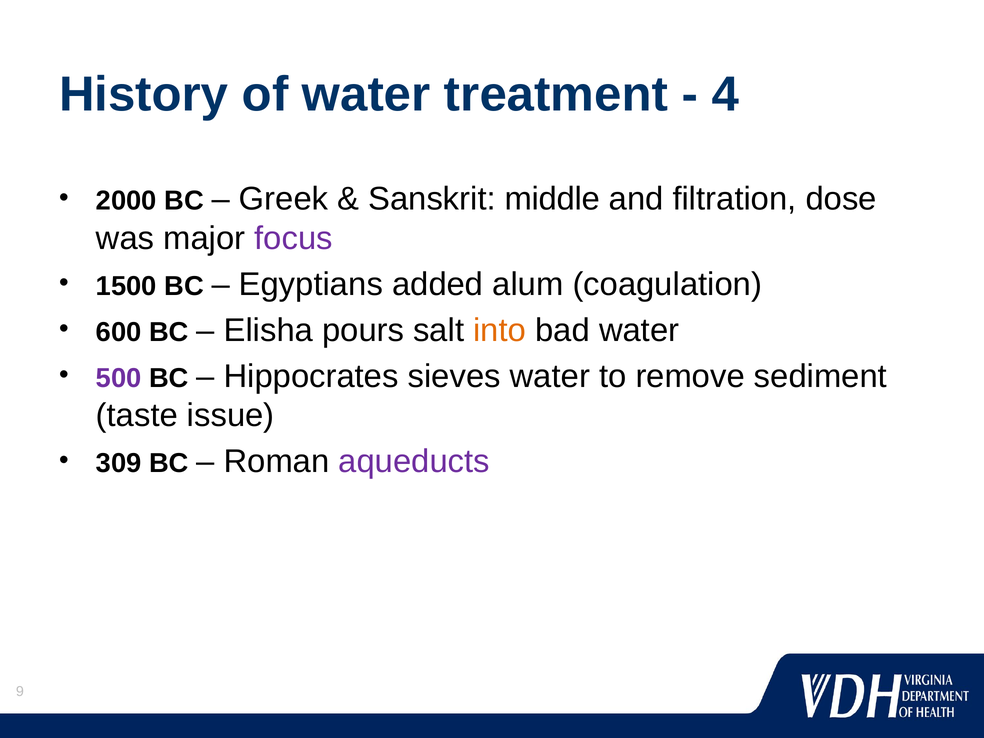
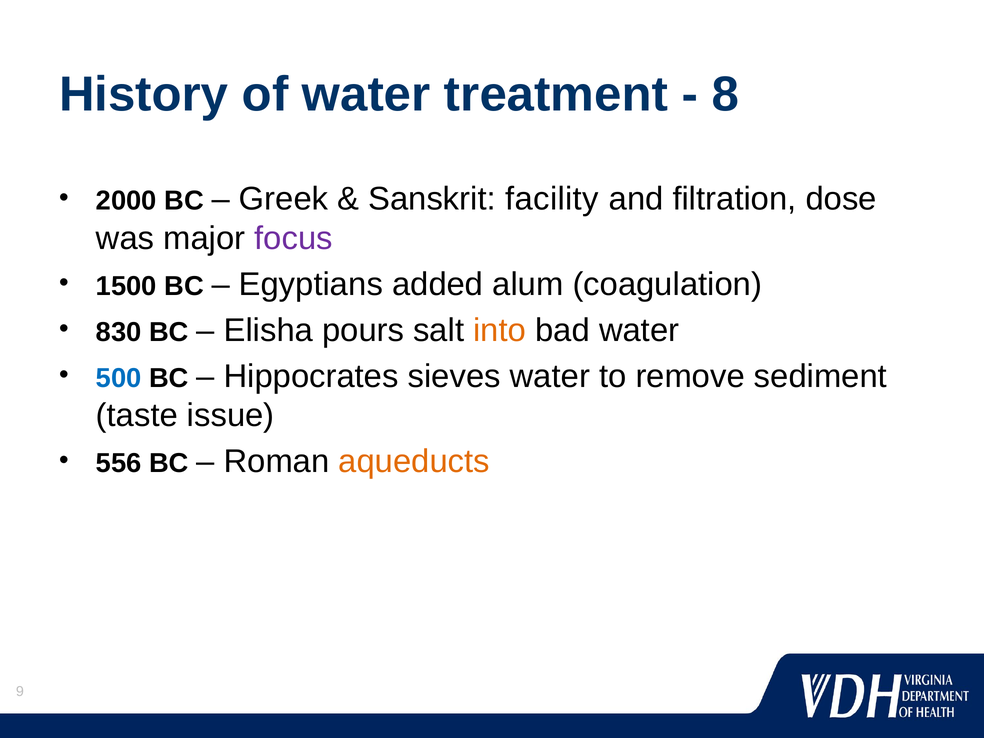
4: 4 -> 8 (725, 94)
middle: middle -> facility (552, 199)
600: 600 -> 830 (119, 332)
500 colour: purple -> blue (119, 378)
309: 309 -> 556 (119, 463)
aqueducts colour: purple -> orange (414, 461)
